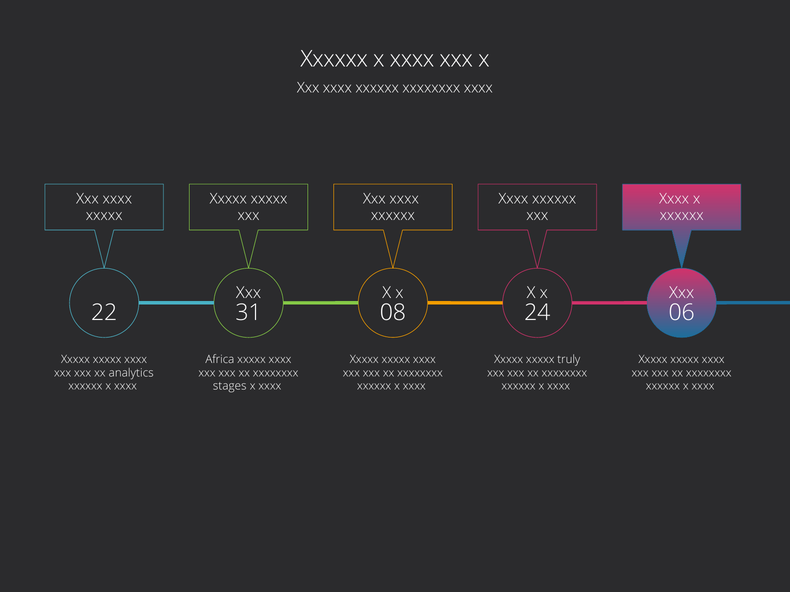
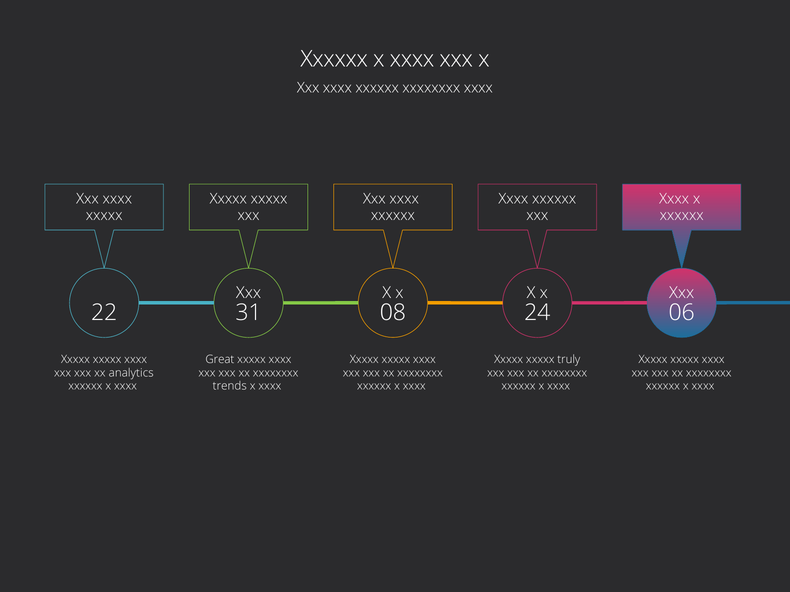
Africa: Africa -> Great (220, 360)
stages: stages -> trends (230, 386)
